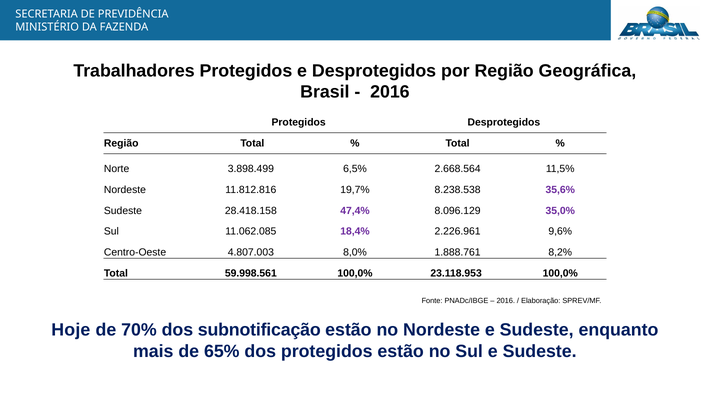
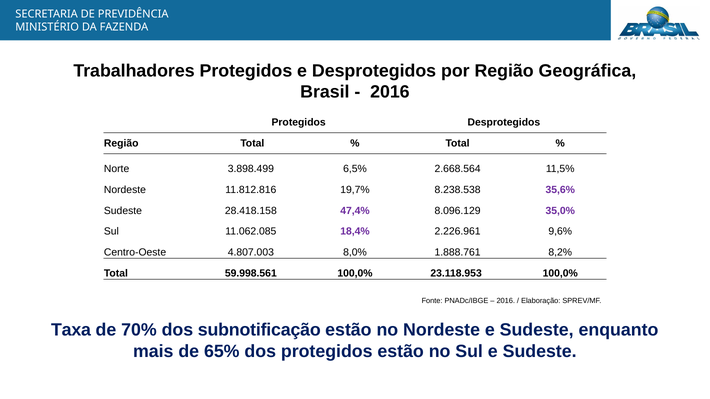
Hoje: Hoje -> Taxa (71, 330)
